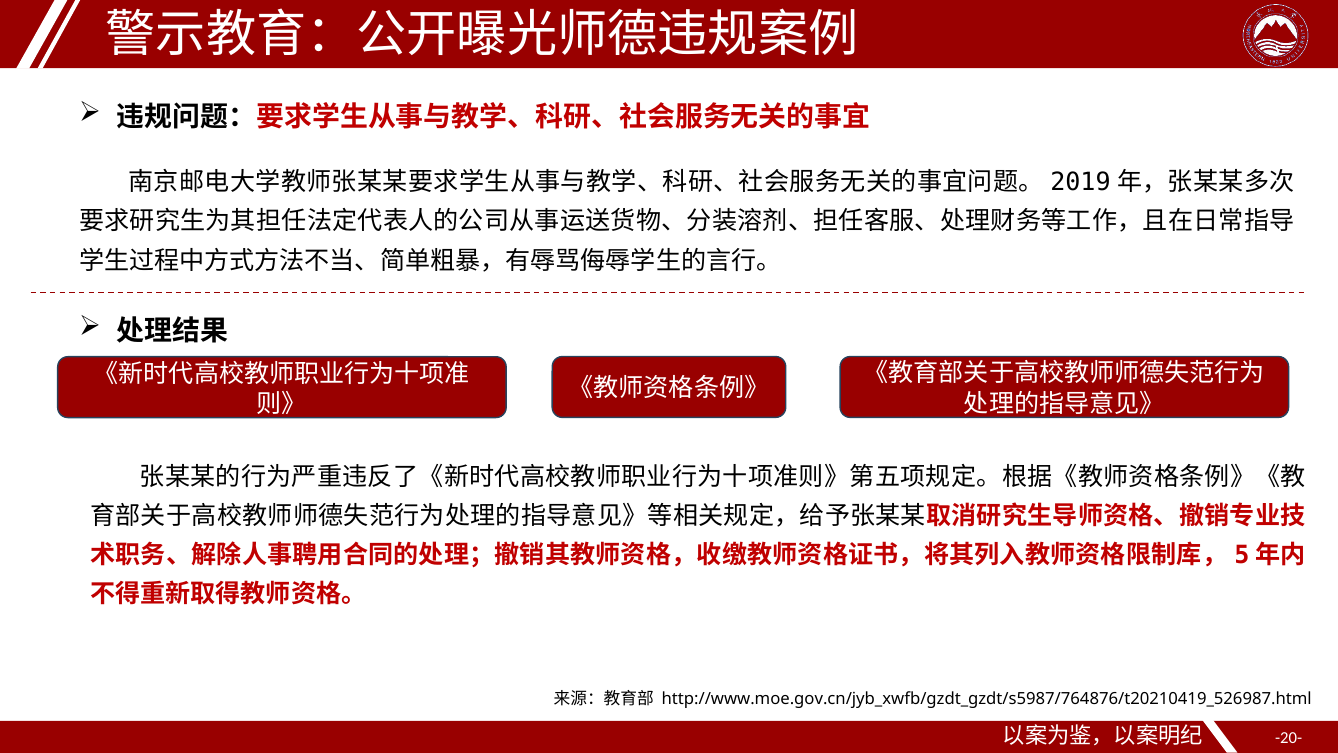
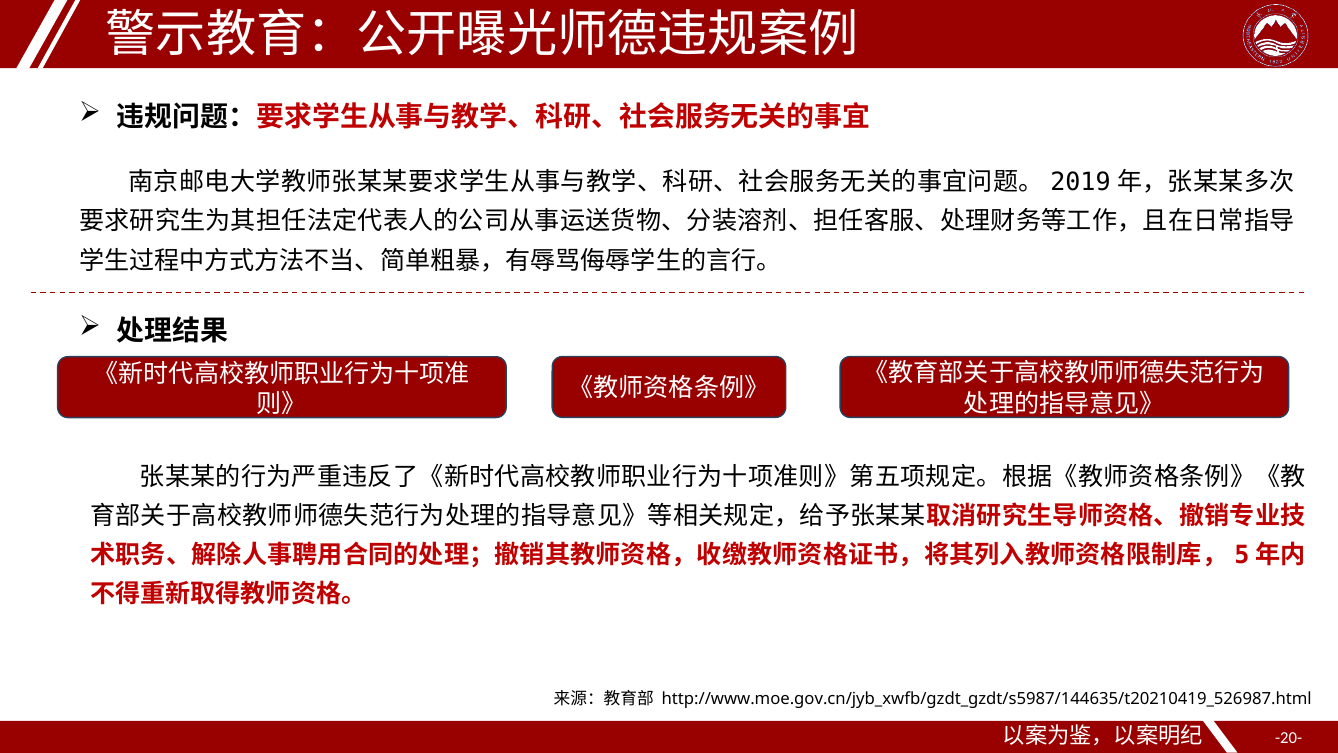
http://www.moe.gov.cn/jyb_xwfb/gzdt_gzdt/s5987/764876/t20210419_526987.html: http://www.moe.gov.cn/jyb_xwfb/gzdt_gzdt/s5987/764876/t20210419_526987.html -> http://www.moe.gov.cn/jyb_xwfb/gzdt_gzdt/s5987/144635/t20210419_526987.html (987, 699)
